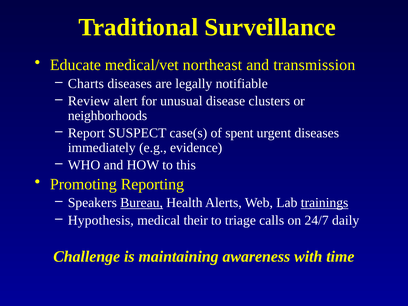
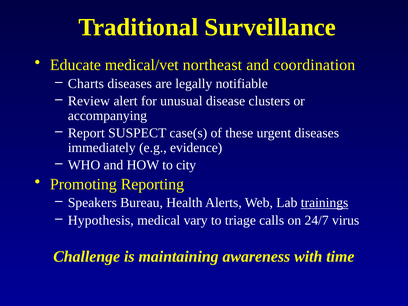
transmission: transmission -> coordination (314, 65)
neighborhoods: neighborhoods -> accompanying (107, 116)
spent: spent -> these (239, 133)
this: this -> city (186, 165)
Bureau underline: present -> none (142, 203)
their: their -> vary (196, 220)
daily: daily -> virus (346, 220)
